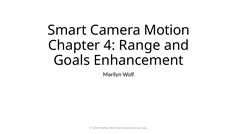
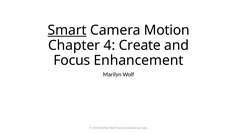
Smart underline: none -> present (67, 30)
Range: Range -> Create (140, 45)
Goals: Goals -> Focus (72, 60)
